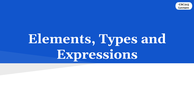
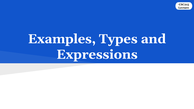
Elements: Elements -> Examples (62, 39)
